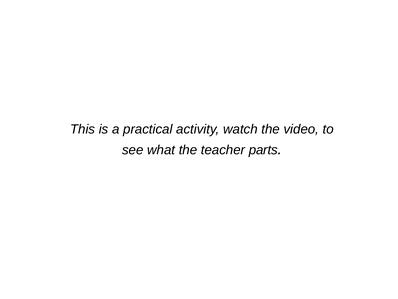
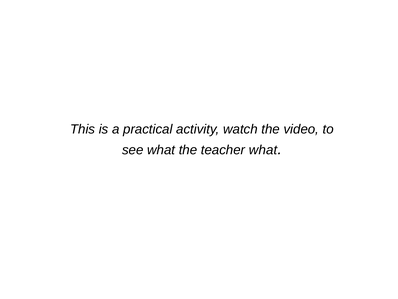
teacher parts: parts -> what (263, 150)
